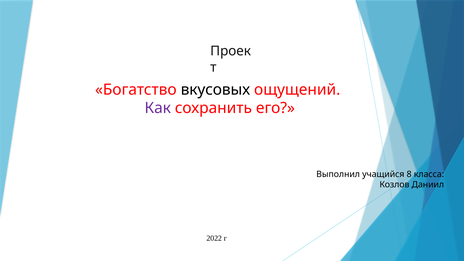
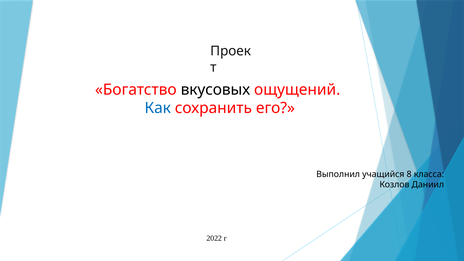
Как colour: purple -> blue (158, 108)
